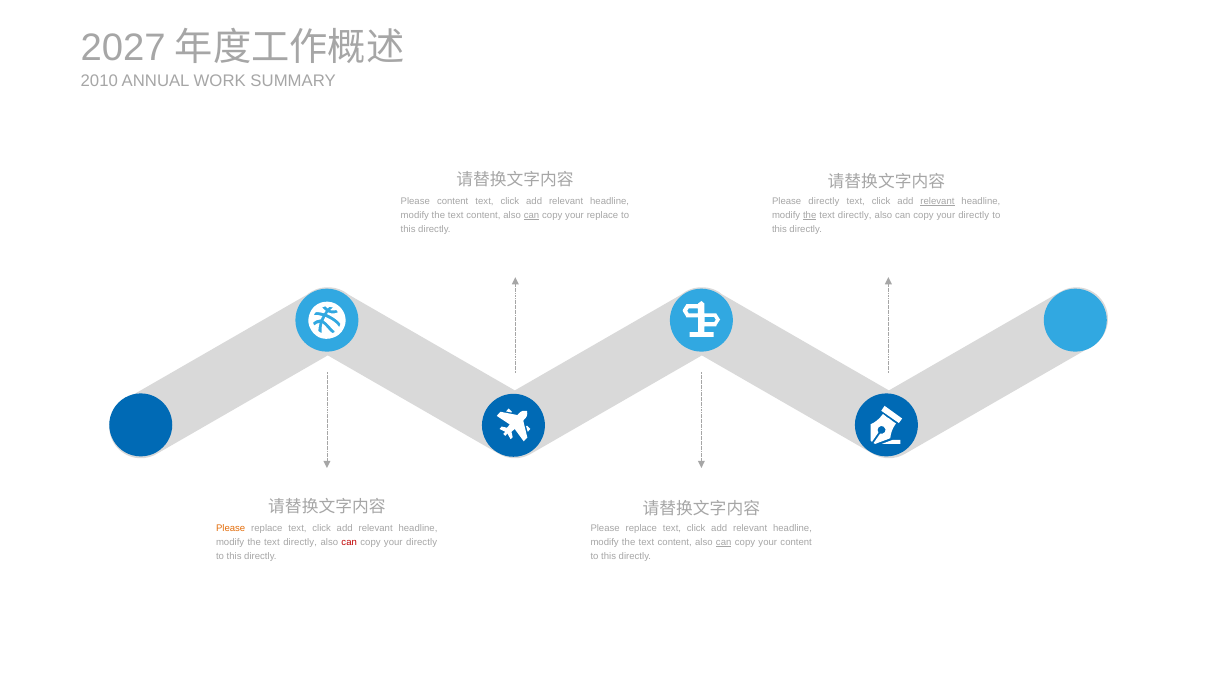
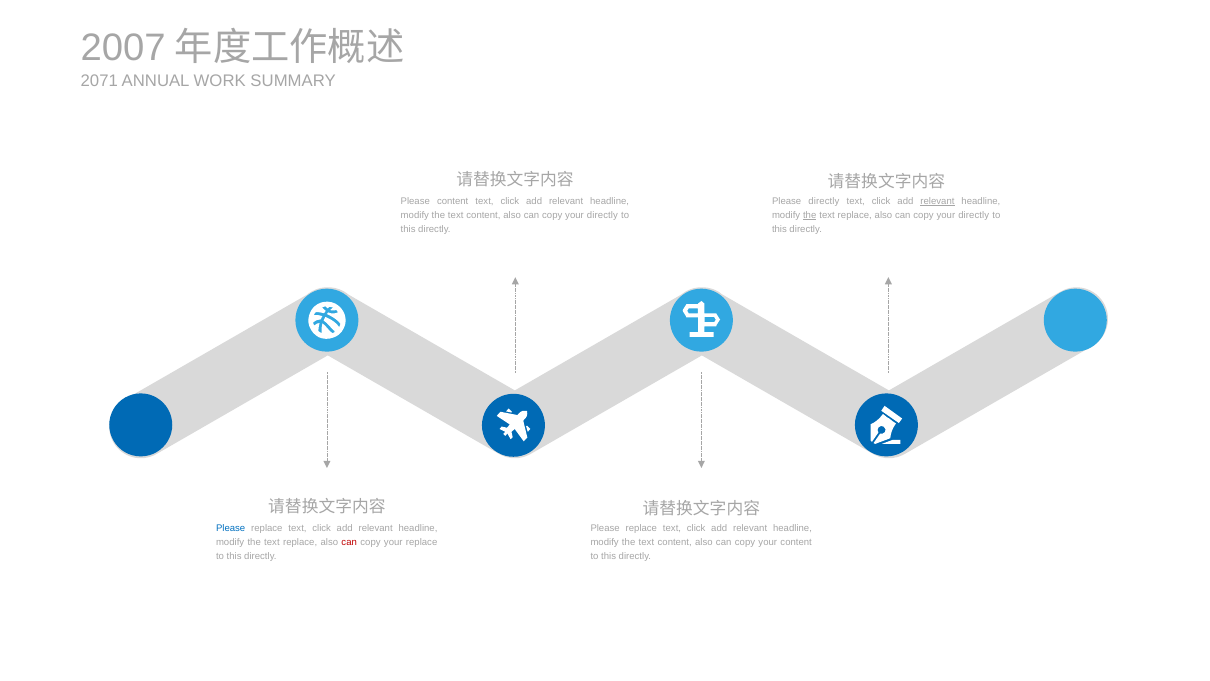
2027: 2027 -> 2007 (123, 48)
2010: 2010 -> 2071 (99, 81)
can underline: present -> none (531, 215)
replace: replace -> directly (602, 215)
directly: directly -> replace (855, 215)
Please colour: orange -> blue (231, 528)
directly: directly -> replace (300, 542)
directly: directly -> replace (422, 542)
can underline: present -> none (724, 542)
